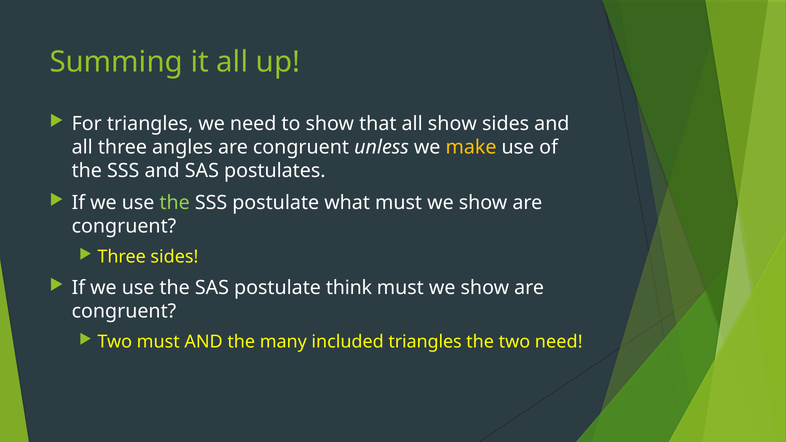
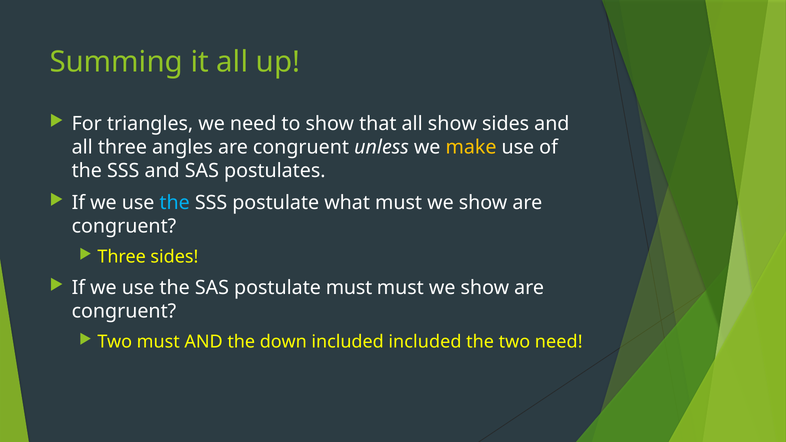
the colour: light green -> light blue (175, 203)
postulate think: think -> must (349, 288)
many: many -> down (283, 342)
included triangles: triangles -> included (425, 342)
